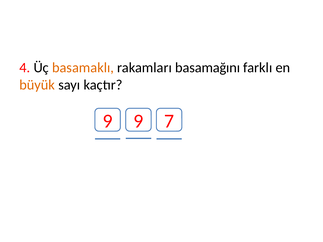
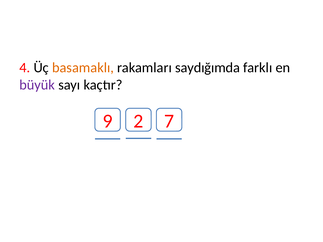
basamağını: basamağını -> saydığımda (208, 68)
büyük colour: orange -> purple (37, 85)
9 9: 9 -> 2 (138, 121)
